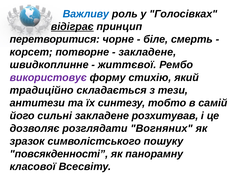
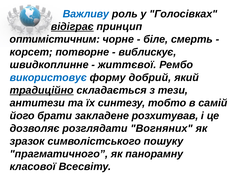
перетворитися: перетворитися -> оптимістичним (55, 39)
закладене: закладене -> виблискує (147, 52)
використовує colour: purple -> blue (48, 77)
стихію: стихію -> добрий (150, 77)
традиційно underline: none -> present (42, 90)
сильні: сильні -> брати (55, 115)
повсякденності: повсякденності -> прагматичного (59, 153)
